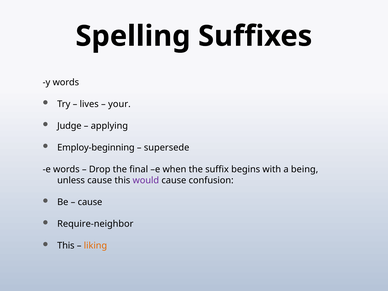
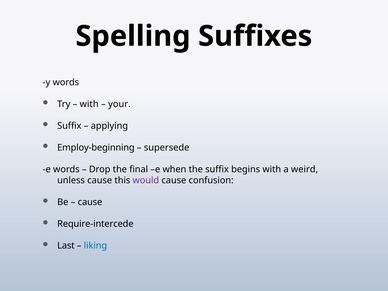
lives: lives -> with (89, 104)
Judge: Judge -> Suffix (69, 126)
being: being -> weird (305, 169)
Require-neighbor: Require-neighbor -> Require-intercede (95, 224)
This: This -> Last (66, 246)
liking colour: orange -> blue (95, 246)
